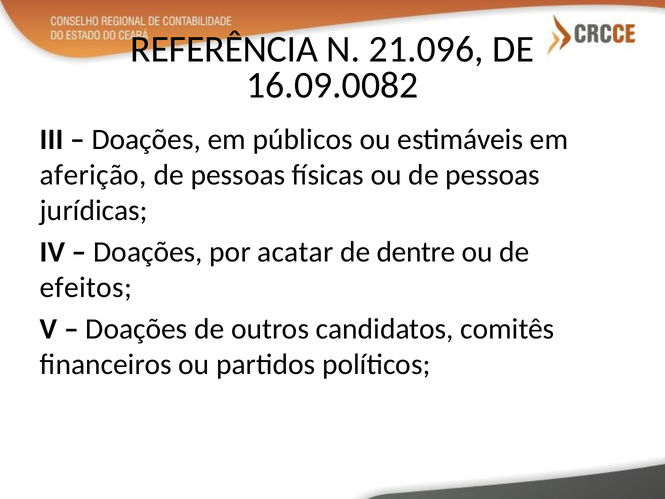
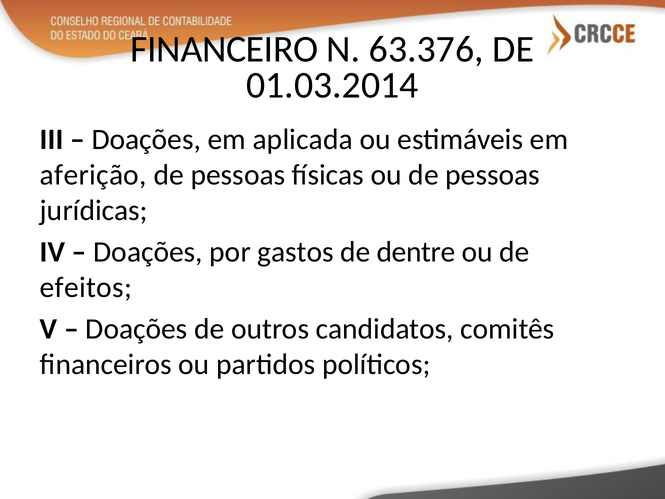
REFERÊNCIA: REFERÊNCIA -> FINANCEIRO (224, 49)
21.096: 21.096 -> 63.376 (426, 49)
16.09.0082: 16.09.0082 -> 01.03.2014 (332, 85)
públicos: públicos -> aplicada (303, 140)
acatar: acatar -> gastos (296, 252)
